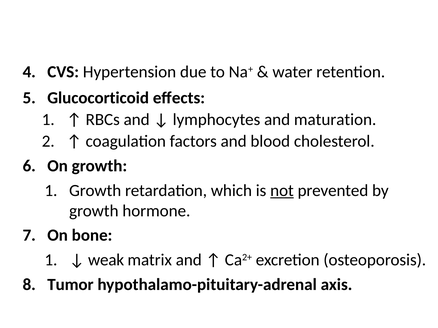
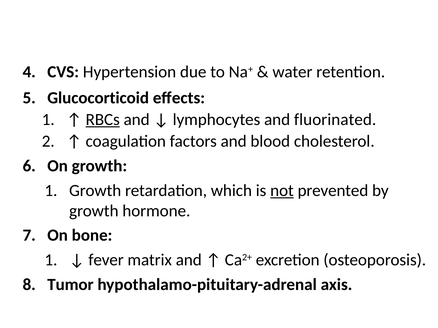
RBCs underline: none -> present (103, 120)
maturation: maturation -> fluorinated (335, 120)
weak: weak -> fever (106, 260)
